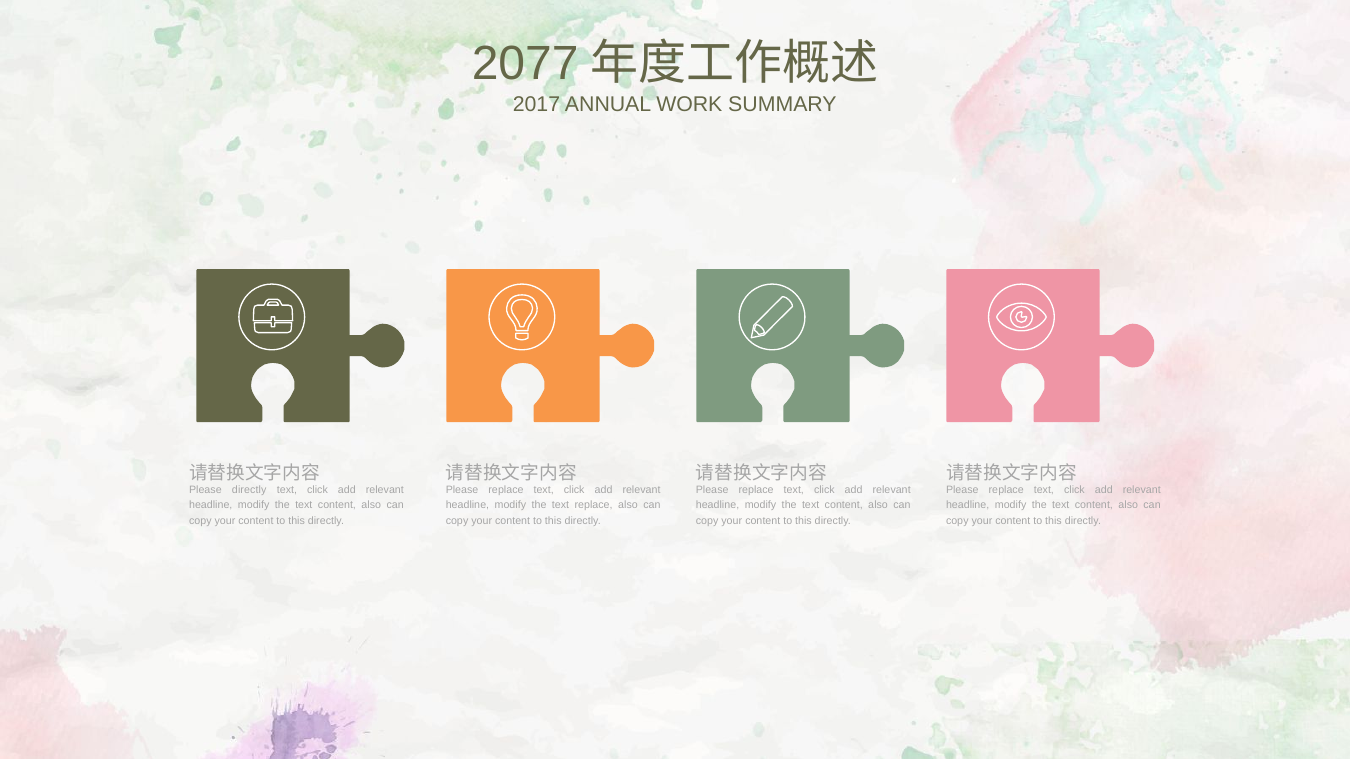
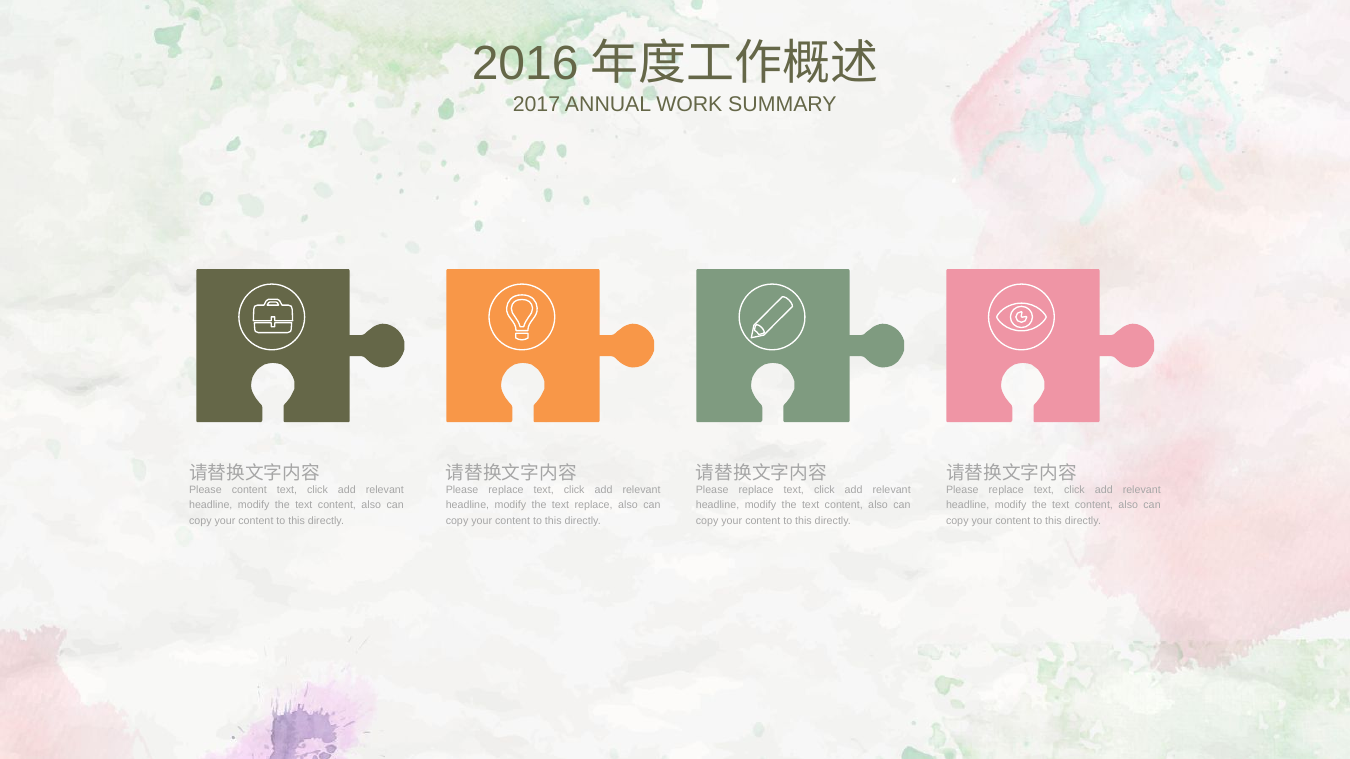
2077: 2077 -> 2016 (525, 64)
Please directly: directly -> content (249, 490)
